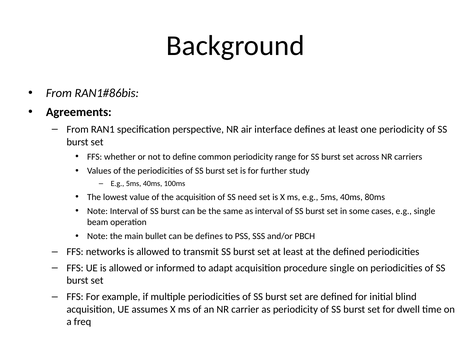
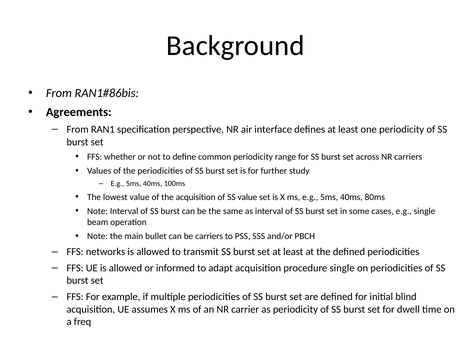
SS need: need -> value (247, 197)
be defines: defines -> carriers (209, 236)
